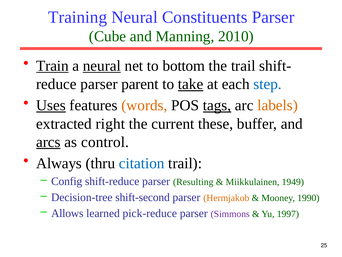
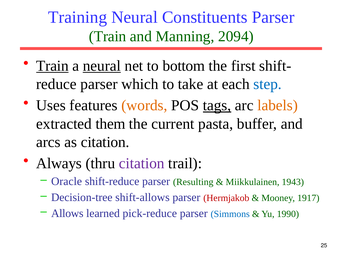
Cube: Cube -> Train (108, 36)
2010: 2010 -> 2094 (236, 36)
the trail: trail -> first (243, 66)
parent: parent -> which (140, 84)
take underline: present -> none (191, 84)
Uses underline: present -> none (51, 105)
right: right -> them (110, 124)
these: these -> pasta (216, 124)
arcs underline: present -> none (48, 142)
as control: control -> citation (105, 142)
citation colour: blue -> purple (142, 163)
Config: Config -> Oracle (67, 181)
1949: 1949 -> 1943 (293, 182)
shift-second: shift-second -> shift-allows (142, 197)
Hermjakob colour: orange -> red (226, 198)
1990: 1990 -> 1917 (308, 198)
Simmons colour: purple -> blue (230, 214)
1997: 1997 -> 1990 (288, 214)
